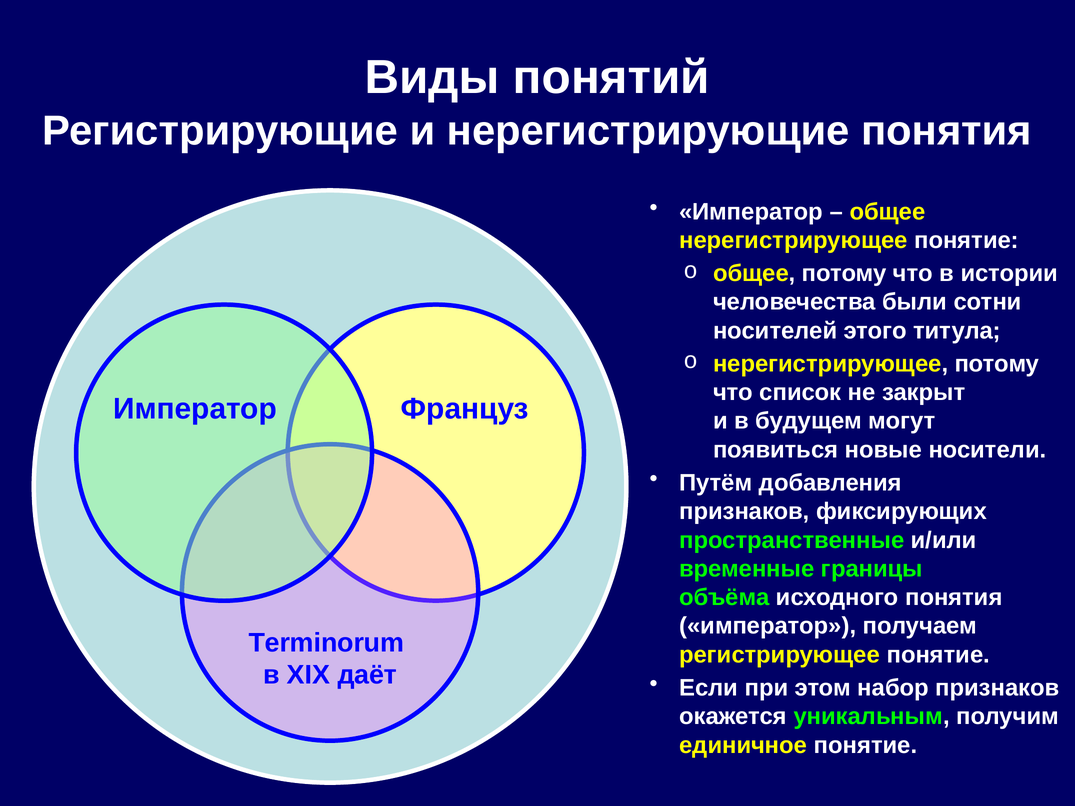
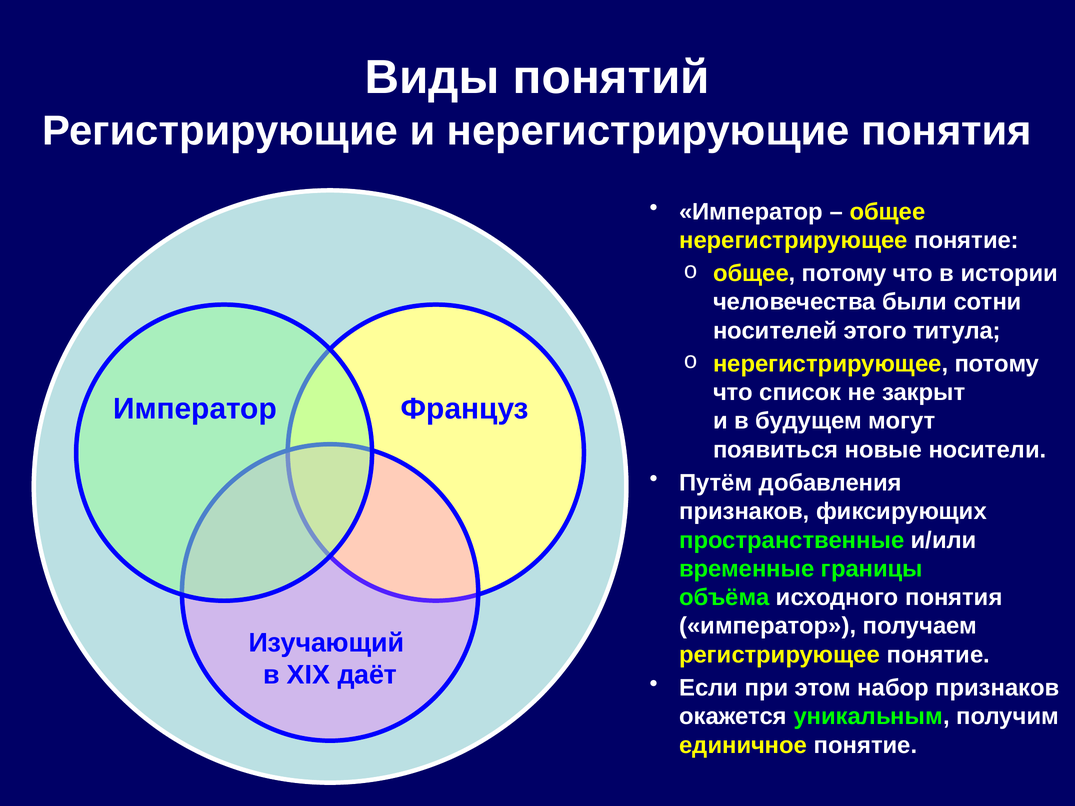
Terminorum: Terminorum -> Изучающий (326, 643)
